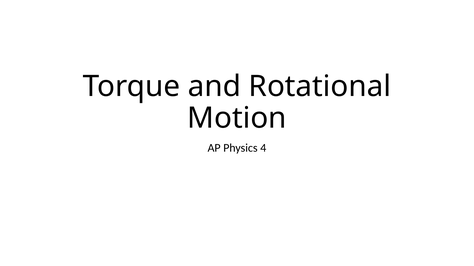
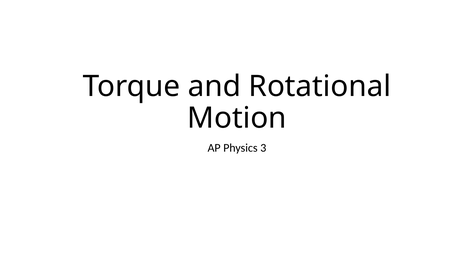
4: 4 -> 3 (263, 148)
